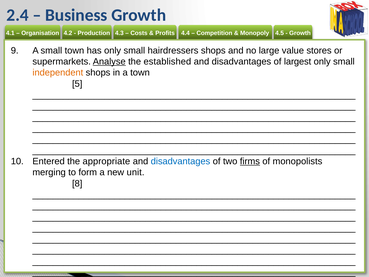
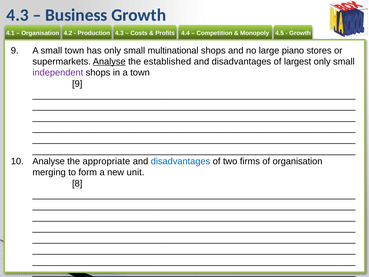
2.4: 2.4 -> 4.3 (18, 15)
hairdressers: hairdressers -> multinational (173, 50)
value: value -> piano (293, 50)
independent colour: orange -> purple (58, 73)
5: 5 -> 9 (77, 84)
Entered: Entered -> Analyse (49, 161)
firms underline: present -> none (250, 161)
of monopolists: monopolists -> organisation (298, 161)
